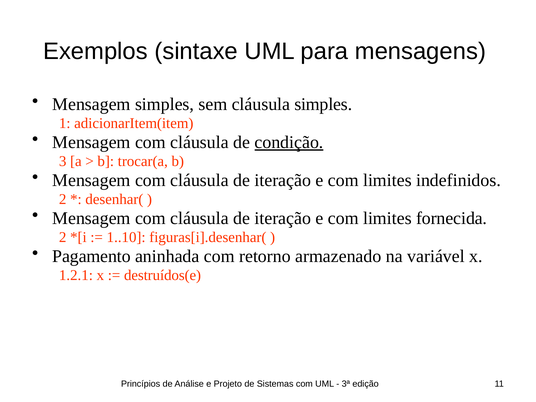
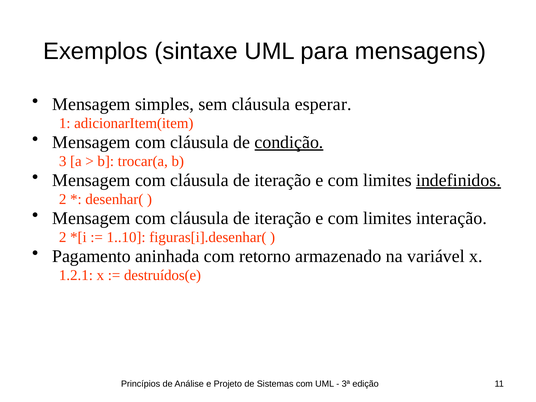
cláusula simples: simples -> esperar (323, 104)
indefinidos underline: none -> present (459, 180)
fornecida: fornecida -> interação (452, 218)
